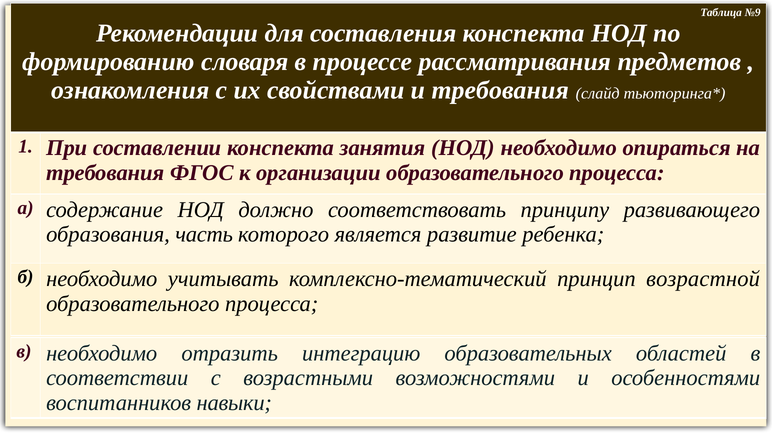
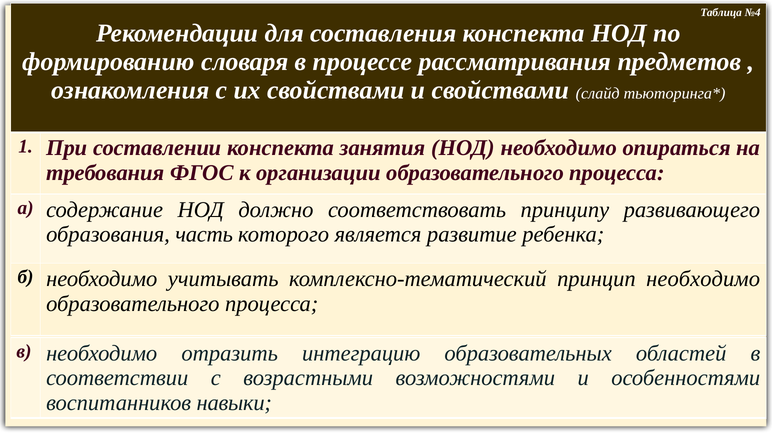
№9: №9 -> №4 (753, 13)
и требования: требования -> свойствами (500, 90)
принцип возрастной: возрастной -> необходимо (703, 279)
